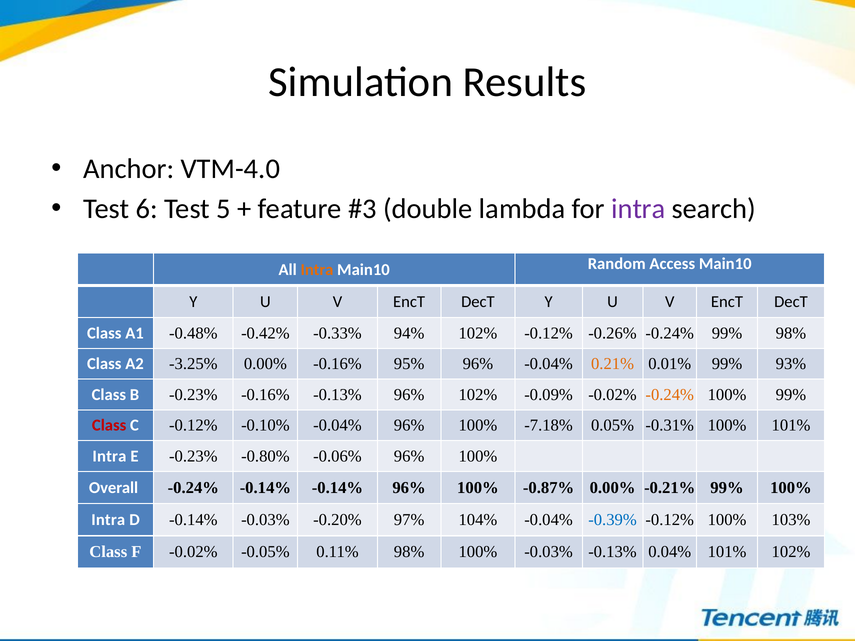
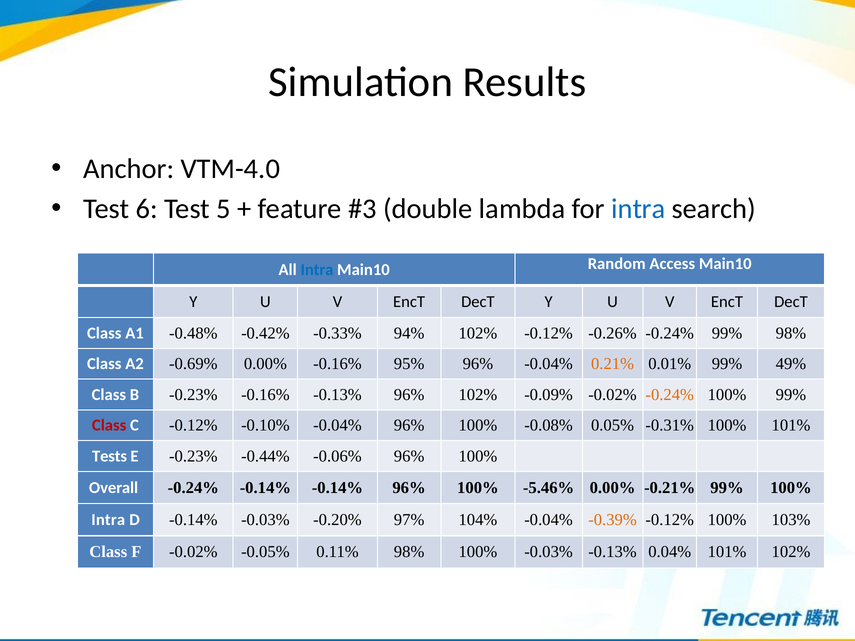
intra colour: purple -> blue (638, 209)
Intra colour: orange -> blue (317, 270)
-3.25%: -3.25% -> -0.69% (193, 364)
93%: 93% -> 49% (791, 364)
-7.18%: -7.18% -> -0.08% (549, 425)
Intra: Intra -> Tests (110, 456)
-0.80%: -0.80% -> -0.44% (265, 456)
-0.87%: -0.87% -> -5.46% (549, 488)
-0.39% colour: blue -> orange (612, 520)
